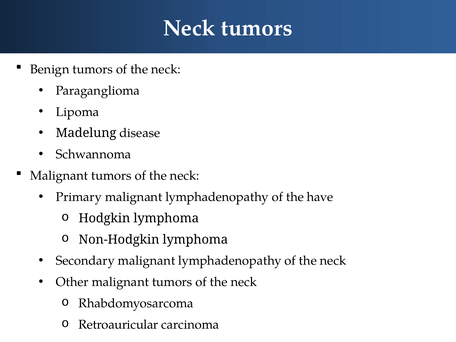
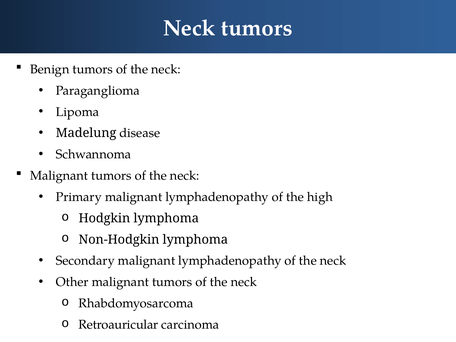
have: have -> high (320, 197)
